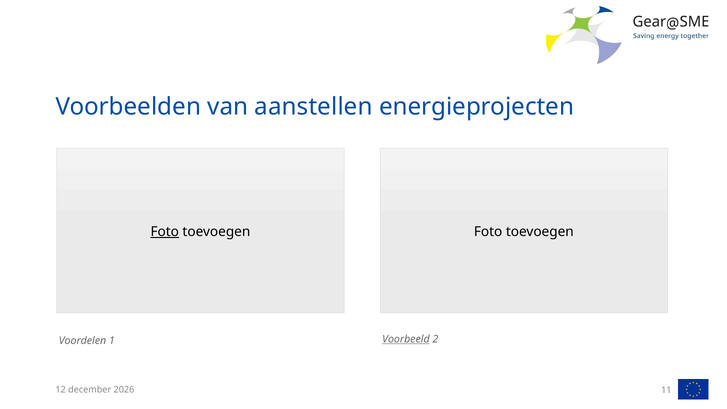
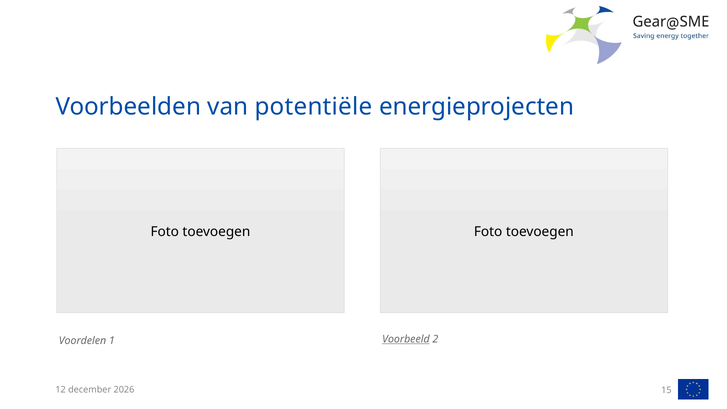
aanstellen: aanstellen -> potentiële (313, 107)
Foto underline: present -> none (165, 231)
11: 11 -> 15 (666, 390)
